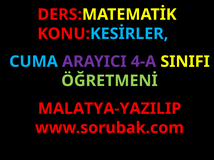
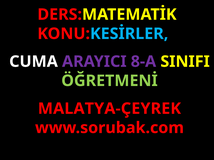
CUMA colour: light blue -> white (34, 62)
4-A: 4-A -> 8-A (143, 62)
MALATYA-YAZILIP: MALATYA-YAZILIP -> MALATYA-ÇEYREK (109, 109)
